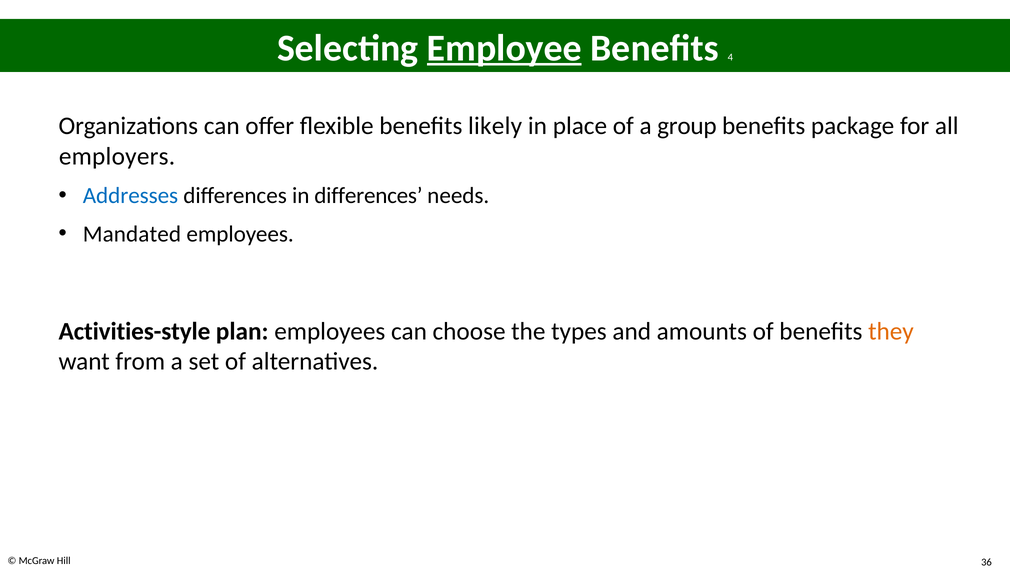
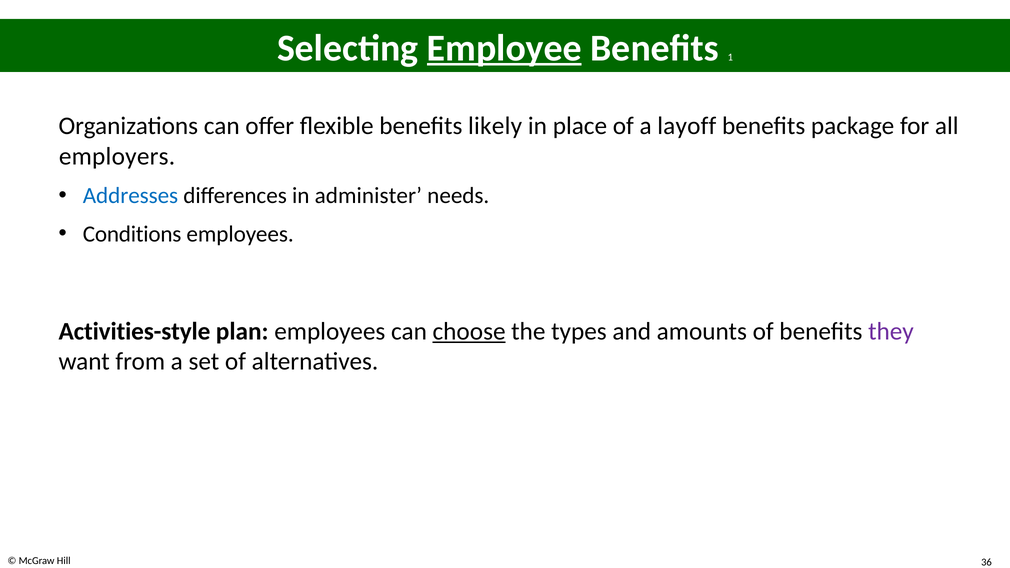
4: 4 -> 1 (730, 57)
group: group -> layoff (687, 126)
in differences: differences -> administer (368, 196)
Mandated: Mandated -> Conditions (132, 234)
choose underline: none -> present (469, 331)
they colour: orange -> purple (891, 331)
